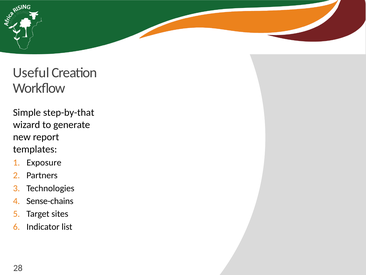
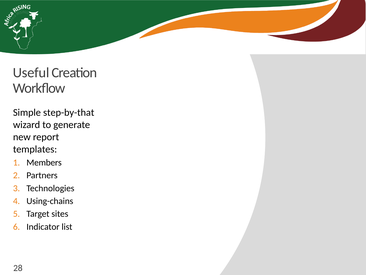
Exposure: Exposure -> Members (44, 162)
Sense-chains: Sense-chains -> Using-chains (50, 201)
